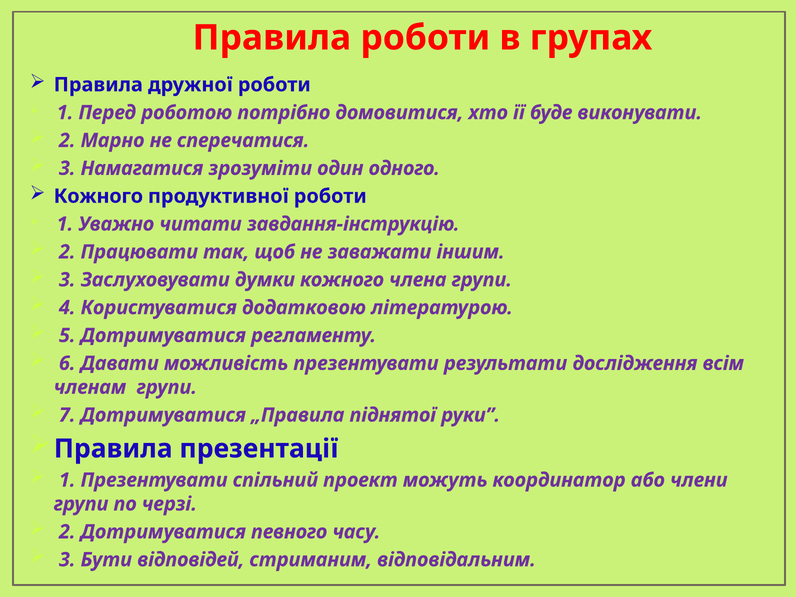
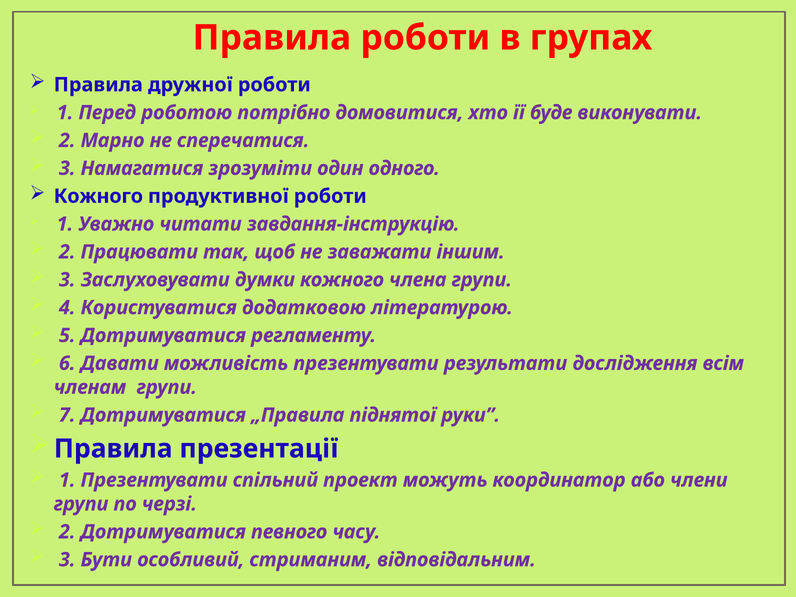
відповідей: відповідей -> особливий (191, 560)
